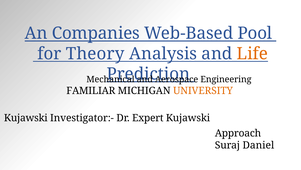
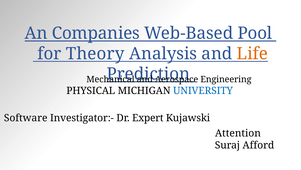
FAMILIAR: FAMILIAR -> PHYSICAL (91, 90)
UNIVERSITY colour: orange -> blue (203, 90)
Kujawski: Kujawski -> Software (26, 118)
Approach: Approach -> Attention (238, 133)
Daniel: Daniel -> Afford (258, 145)
